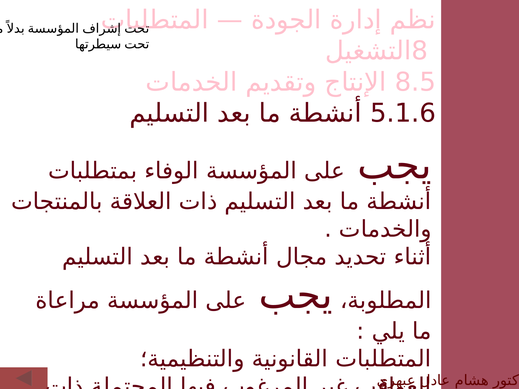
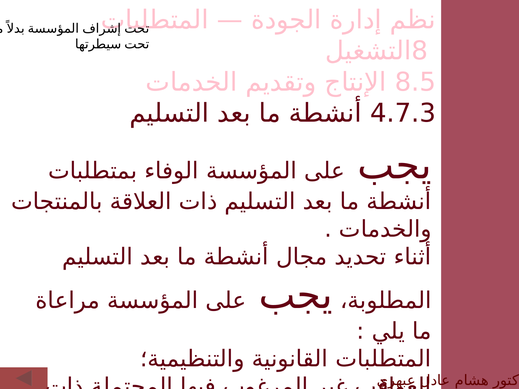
5.1.6: 5.1.6 -> 4.7.3 (403, 113)
